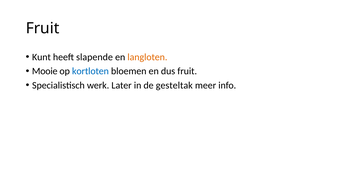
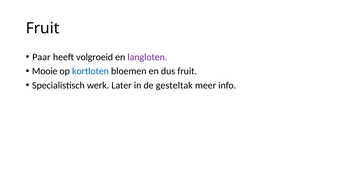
Kunt: Kunt -> Paar (41, 57)
slapende: slapende -> volgroeid (95, 57)
langloten colour: orange -> purple (147, 57)
